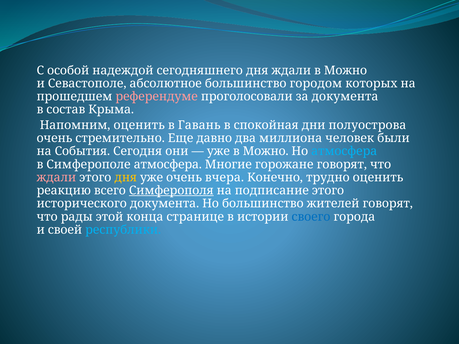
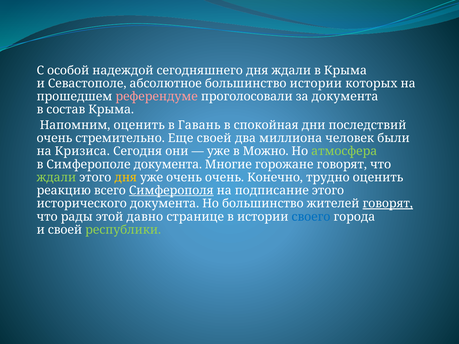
ждали в Можно: Можно -> Крыма (345, 70)
большинство городом: городом -> истории (316, 84)
полуострова: полуострова -> последствий (367, 125)
Еще давно: давно -> своей (214, 138)
События: События -> Кризиса (82, 151)
атмосфера colour: light blue -> light green (344, 151)
Симферополе атмосфера: атмосфера -> документа (168, 165)
ждали colour: pink -> light green (56, 178)
очень вчера: вчера -> очень (224, 178)
говорят underline: none -> present (388, 204)
конца: конца -> давно (145, 217)
республики colour: light blue -> light green (123, 230)
